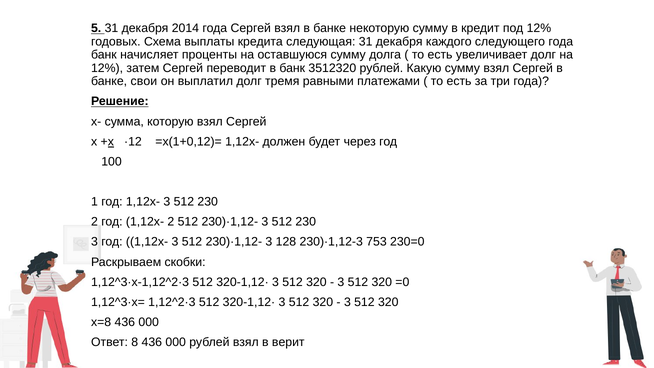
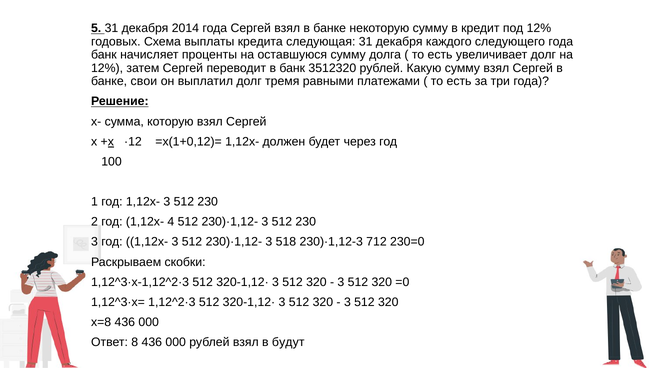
1,12х- 2: 2 -> 4 (171, 222)
128: 128 -> 518 (286, 242)
753: 753 -> 712 (376, 242)
верит: верит -> будут (288, 342)
